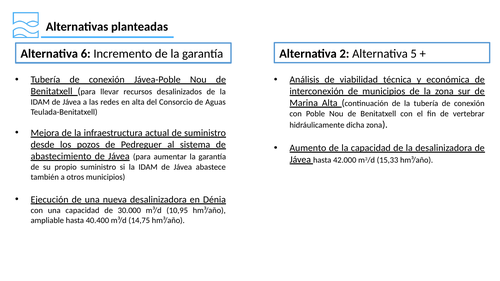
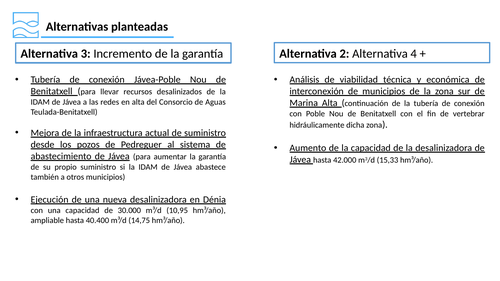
5: 5 -> 4 (414, 54)
6: 6 -> 3 (86, 54)
